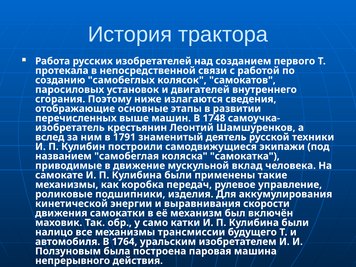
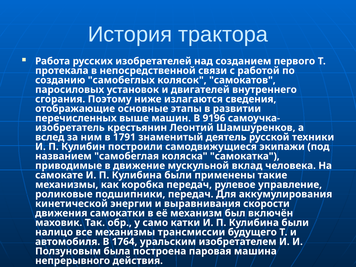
1748: 1748 -> 9196 (214, 118)
подшипники изделия: изделия -> передач (191, 194)
